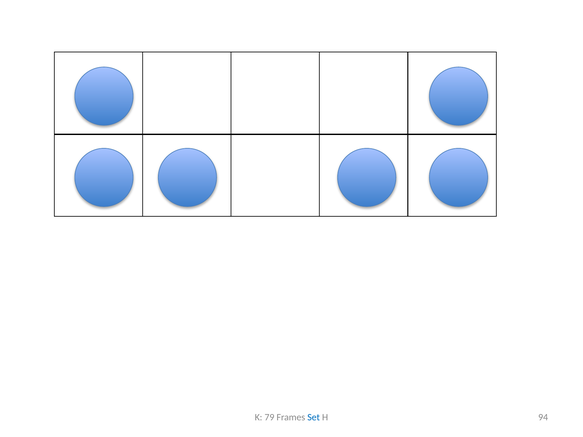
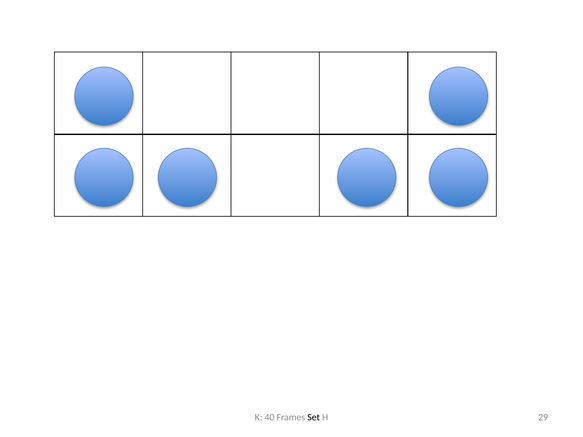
79: 79 -> 40 (269, 417)
Set colour: blue -> black (314, 417)
94: 94 -> 29 (543, 417)
